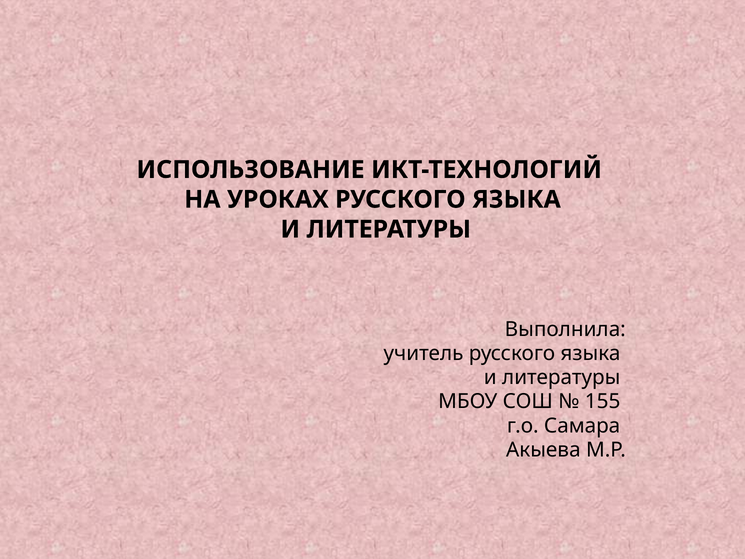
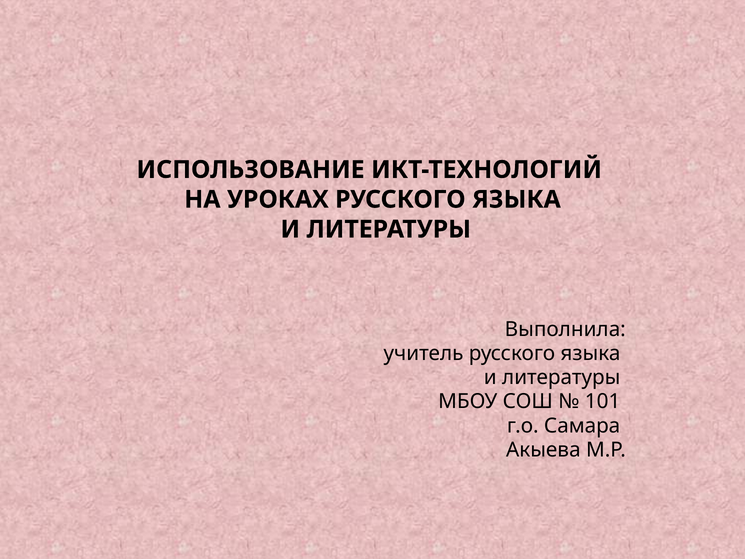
155: 155 -> 101 (603, 401)
